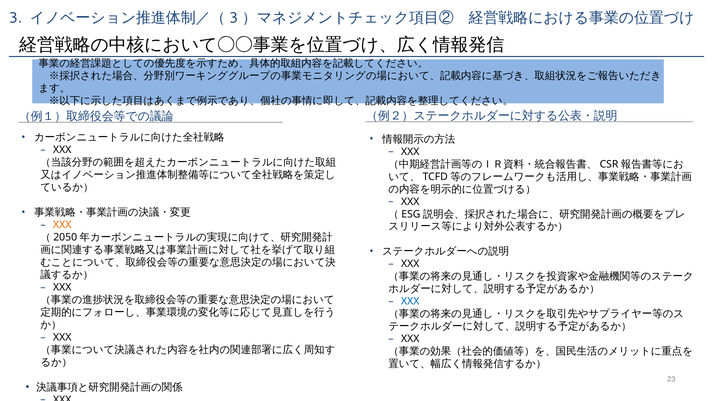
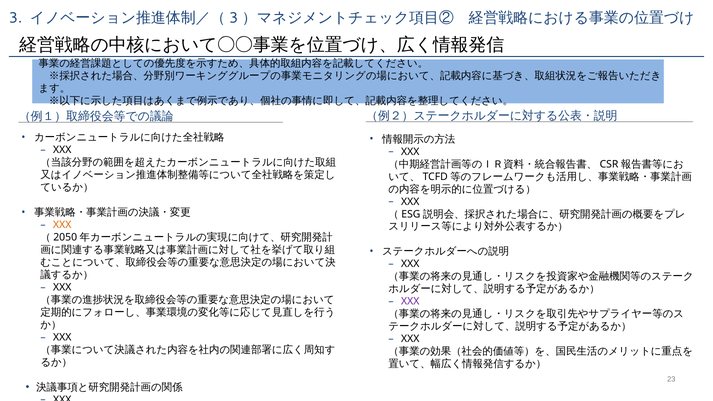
XXX colour: blue -> purple (410, 301)
